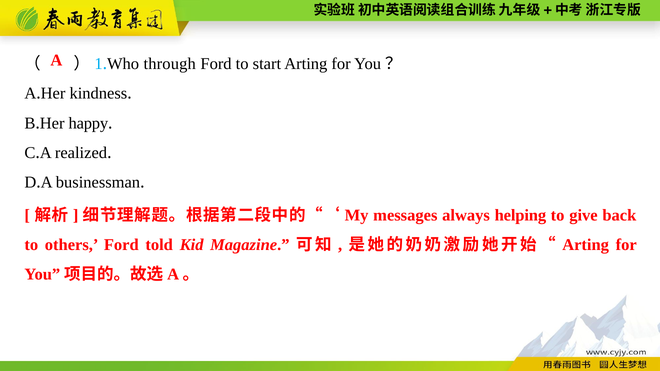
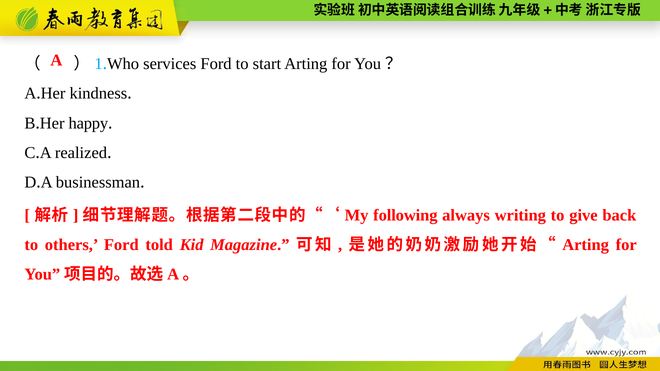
through: through -> services (170, 64)
messages: messages -> following (405, 215)
helping: helping -> writing (520, 215)
